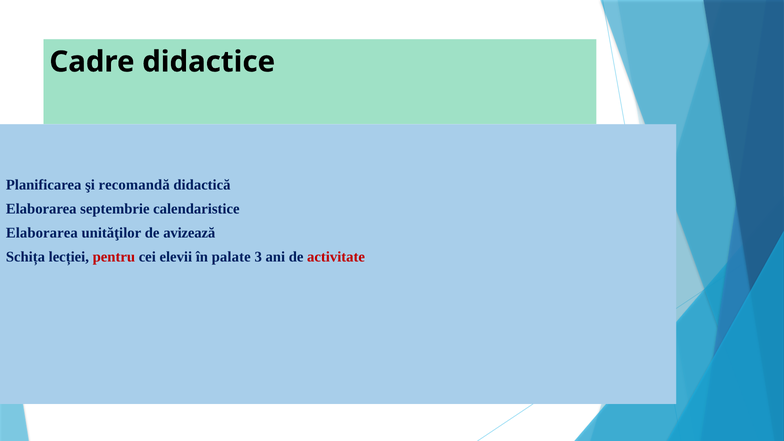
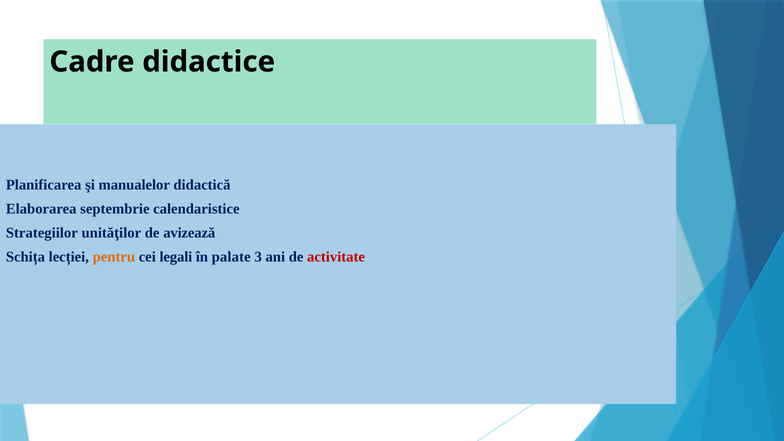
recomandă: recomandă -> manualelor (134, 185)
Elaborarea: Elaborarea -> Strategiilor (42, 233)
pentru colour: red -> orange (114, 257)
elevii: elevii -> legali (176, 257)
